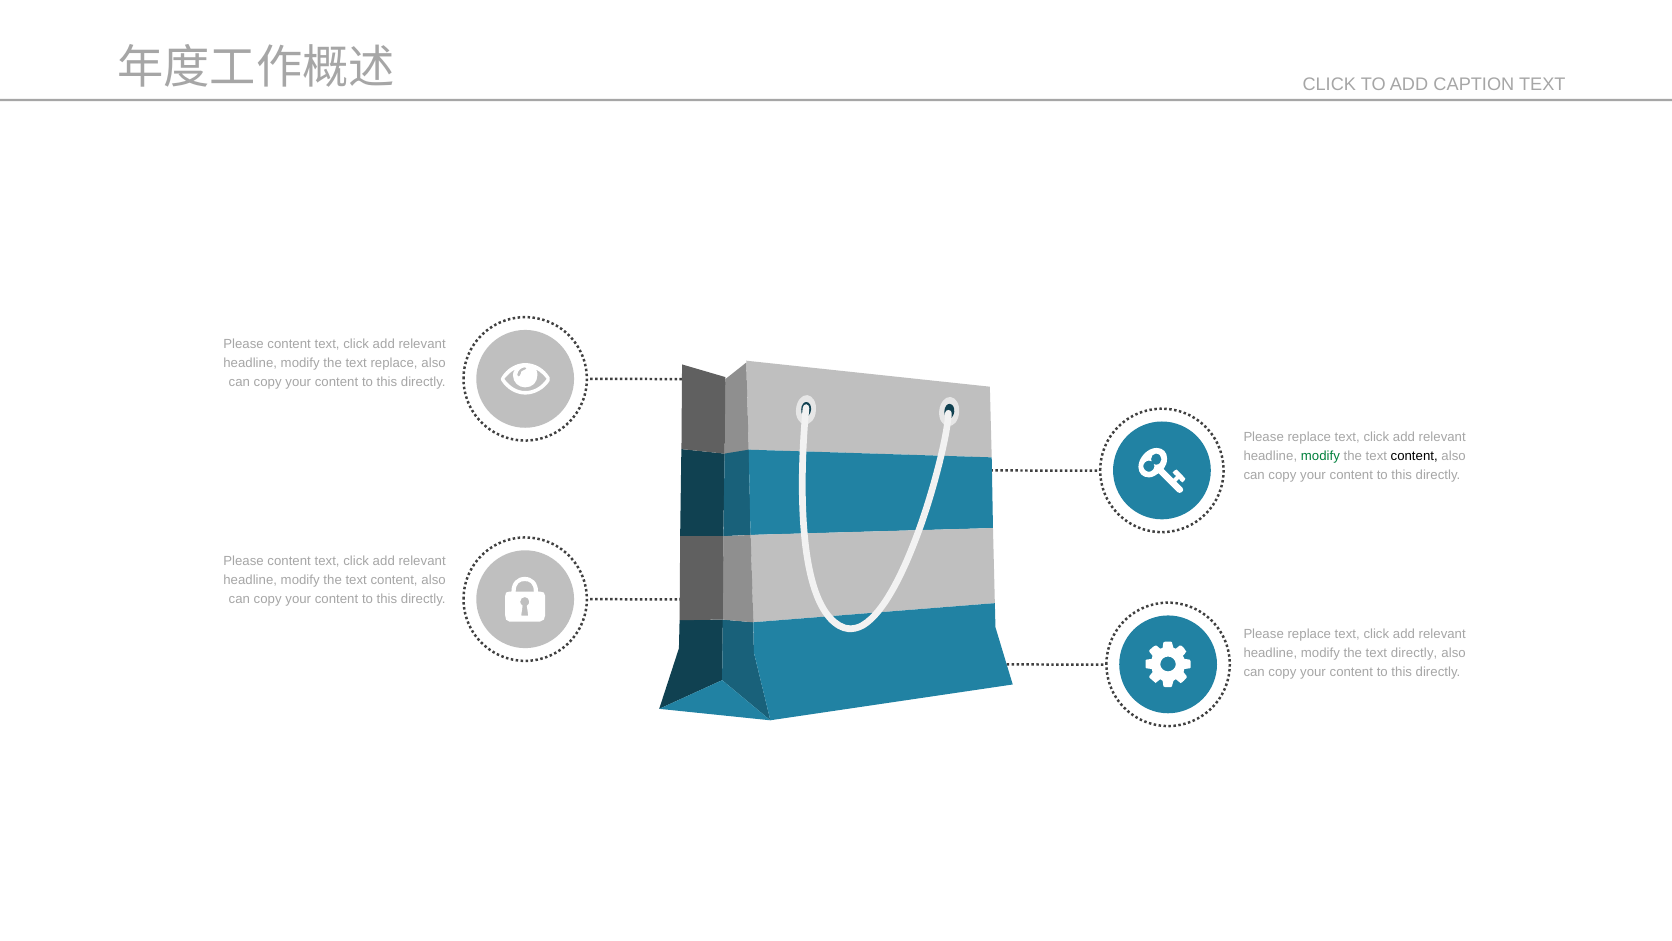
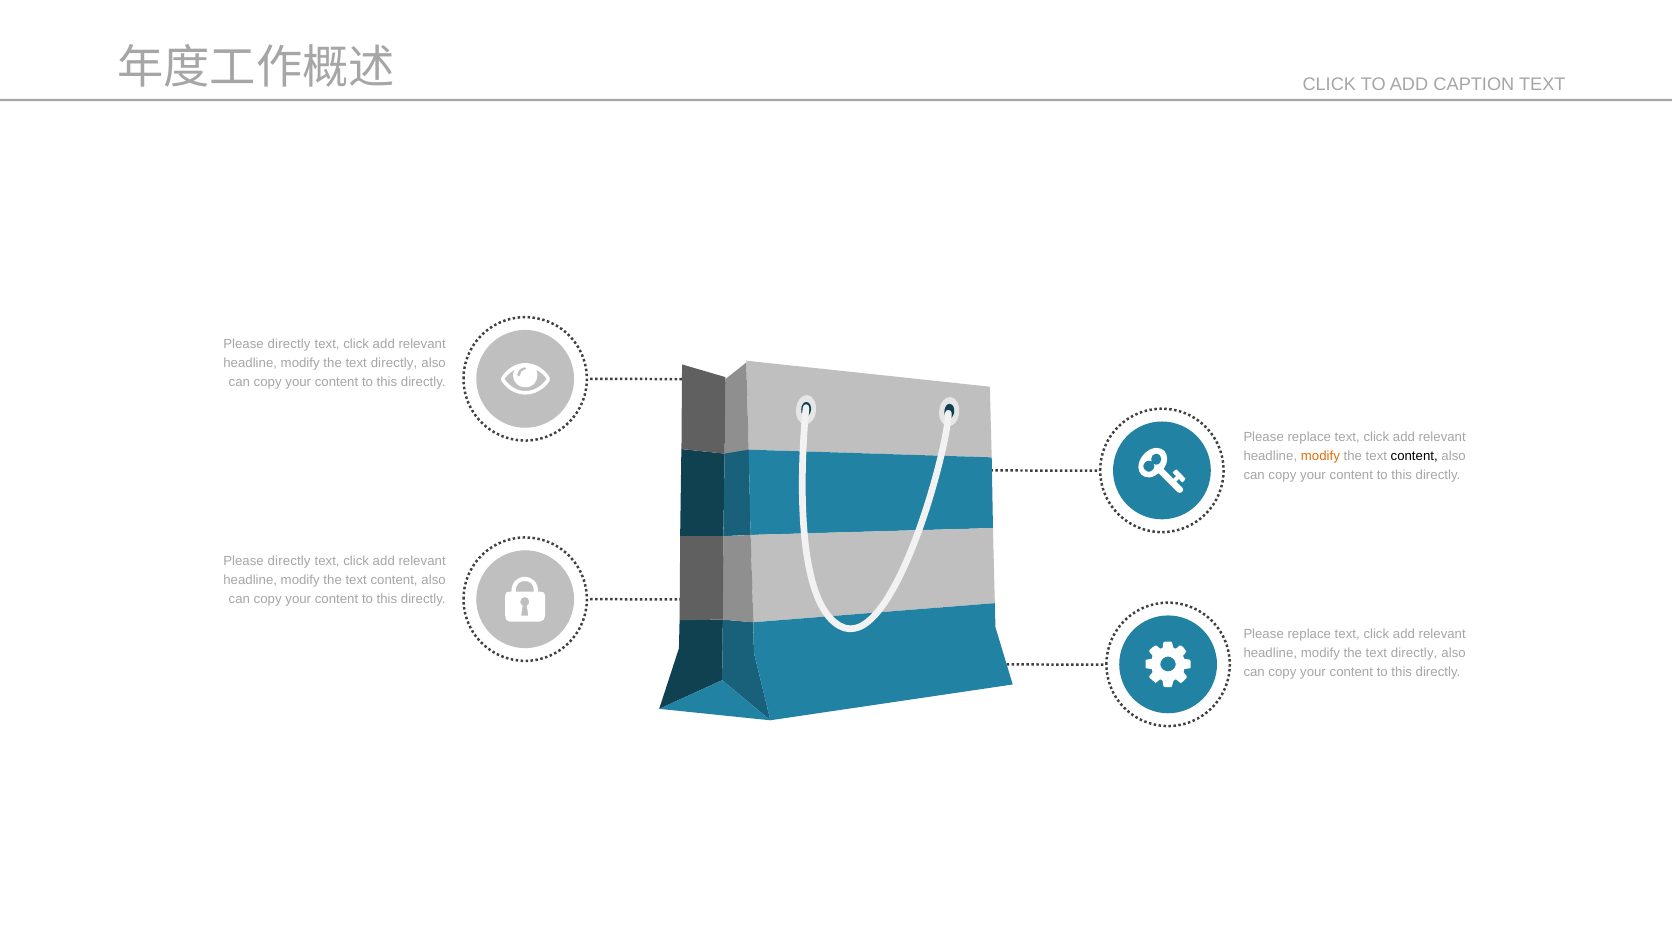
content: content -> directly (289, 344)
replace: replace -> directly (394, 363)
modify colour: green -> orange (1320, 456)
content: content -> directly (289, 561)
